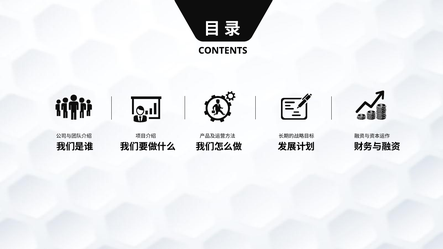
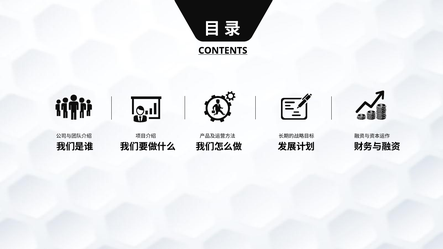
CONTENTS underline: none -> present (223, 51)
